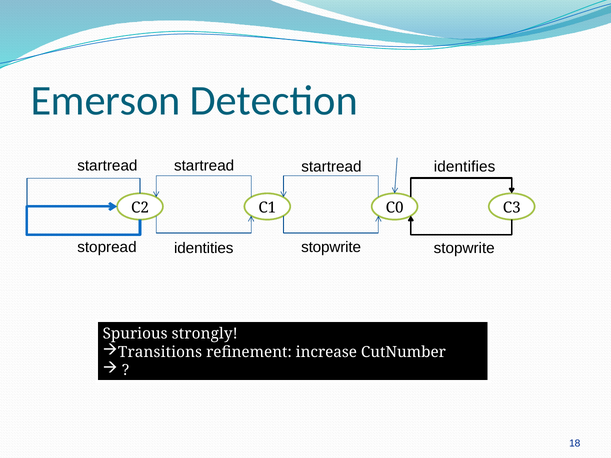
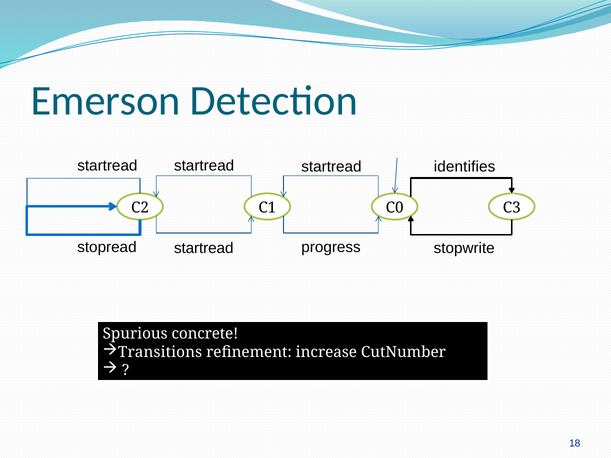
stopwrite: stopwrite -> progress (331, 247)
identities: identities -> startread (204, 248)
strongly: strongly -> concrete (205, 334)
